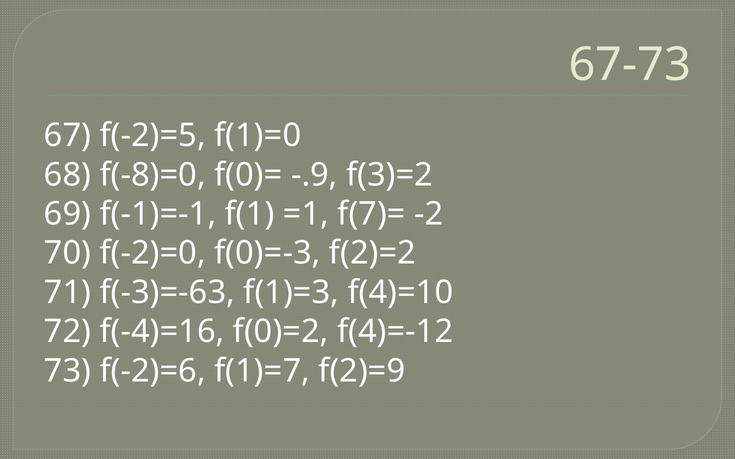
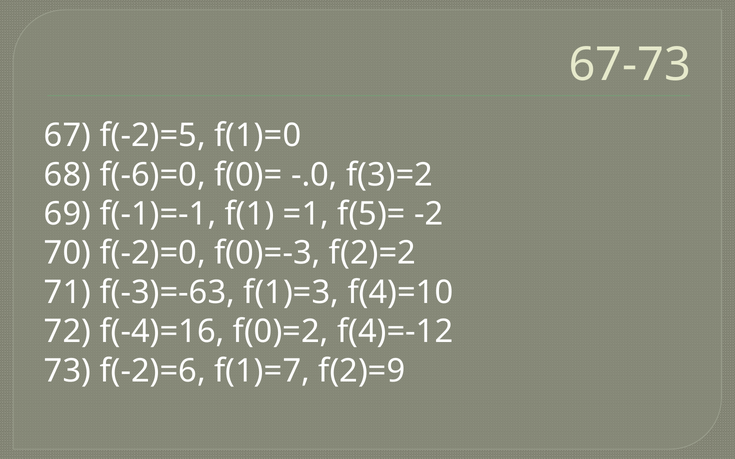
f(-8)=0: f(-8)=0 -> f(-6)=0 (153, 175)
-.9: -.9 -> -.0 (314, 175)
f(7)=: f(7)= -> f(5)= (372, 214)
